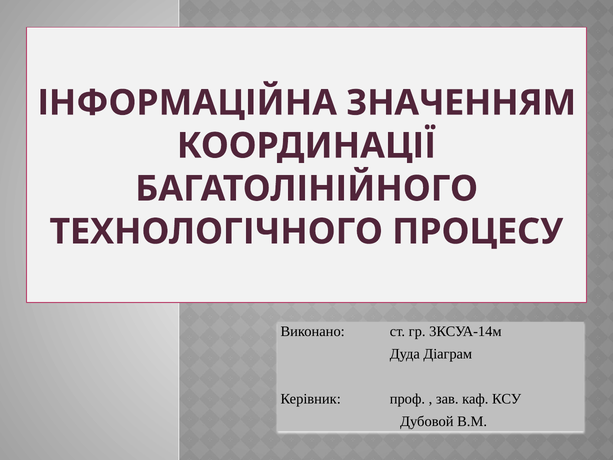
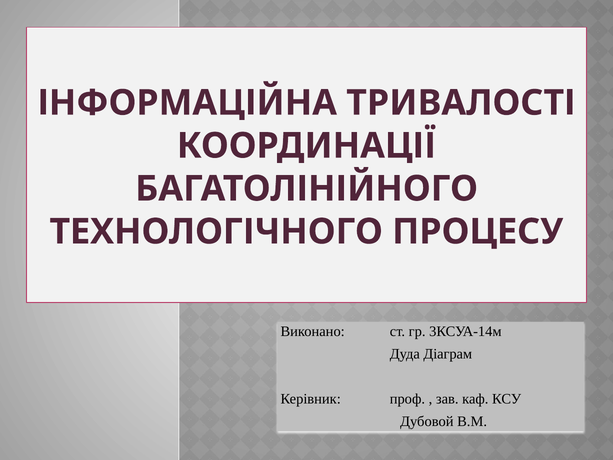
ЗНАЧЕННЯМ: ЗНАЧЕННЯМ -> ТРИВАЛОСТІ (461, 103)
